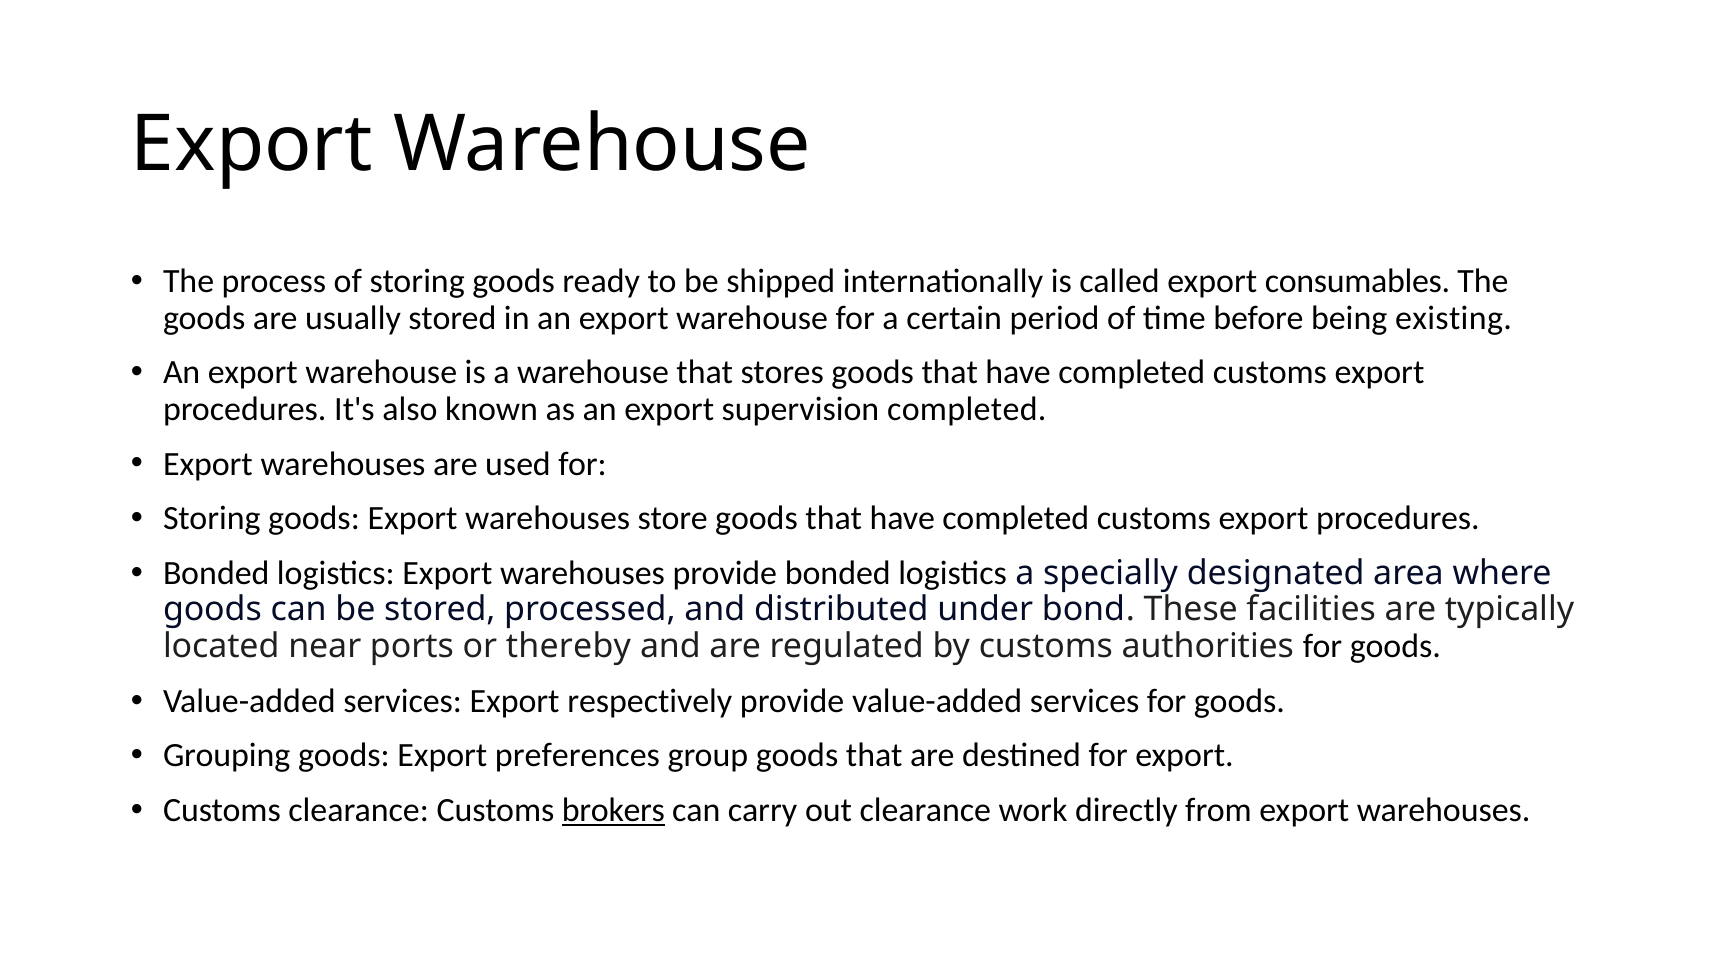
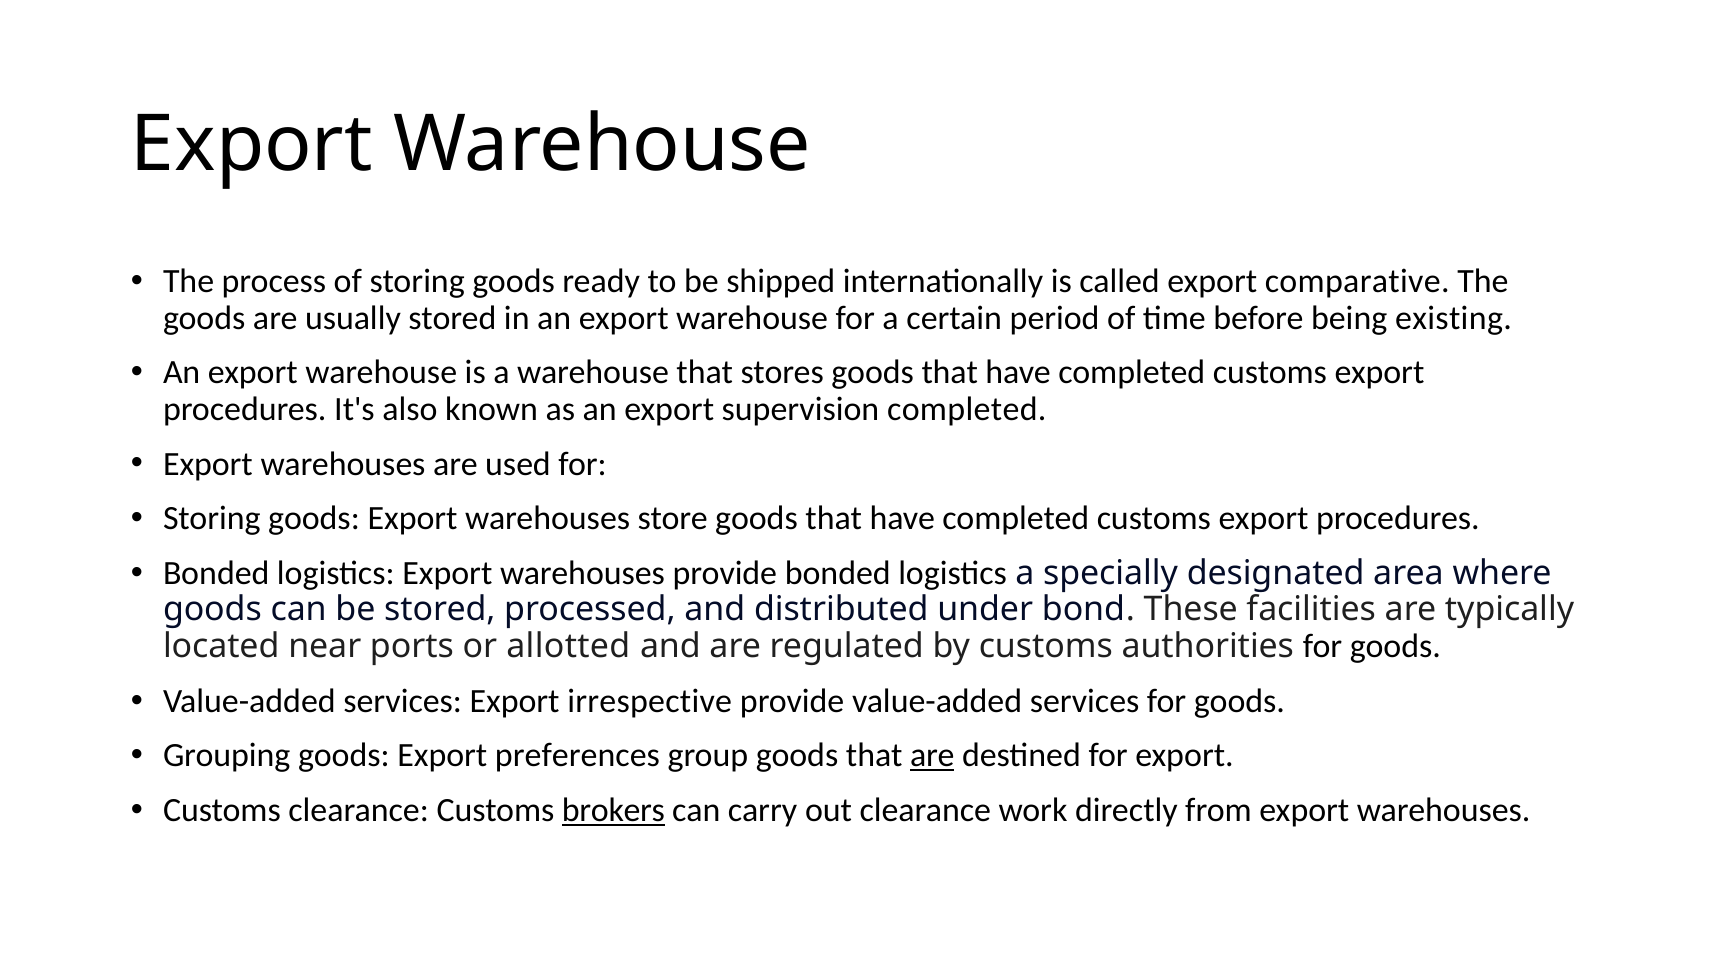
consumables: consumables -> comparative (1357, 282)
thereby: thereby -> allotted (568, 647)
respectively: respectively -> irrespective (650, 701)
are underline: none -> present (932, 756)
